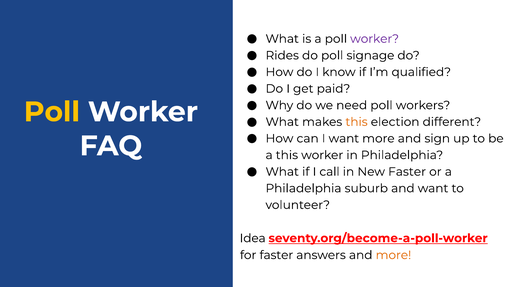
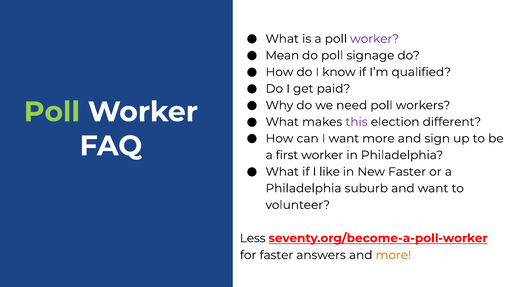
Rides: Rides -> Mean (282, 56)
Poll colour: yellow -> light green (52, 112)
this colour: orange -> purple (357, 122)
a this: this -> first (287, 155)
call: call -> like (330, 172)
Idea: Idea -> Less (253, 239)
